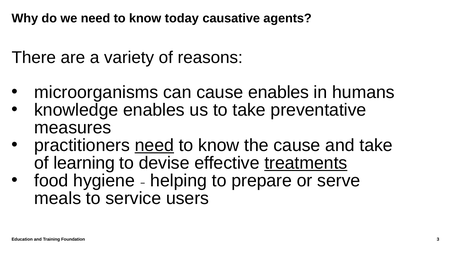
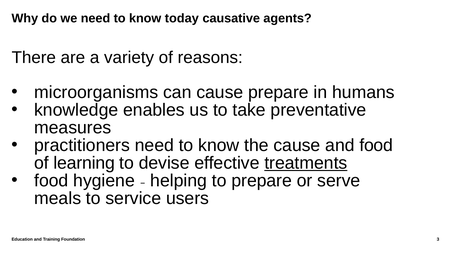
cause enables: enables -> prepare (278, 92)
need underline: present -> none (154, 145)
and take: take -> food (376, 145)
